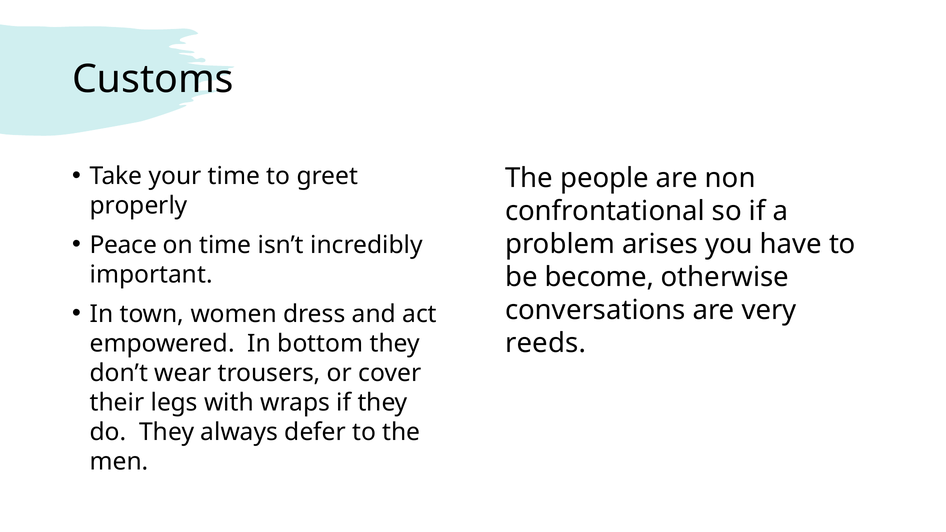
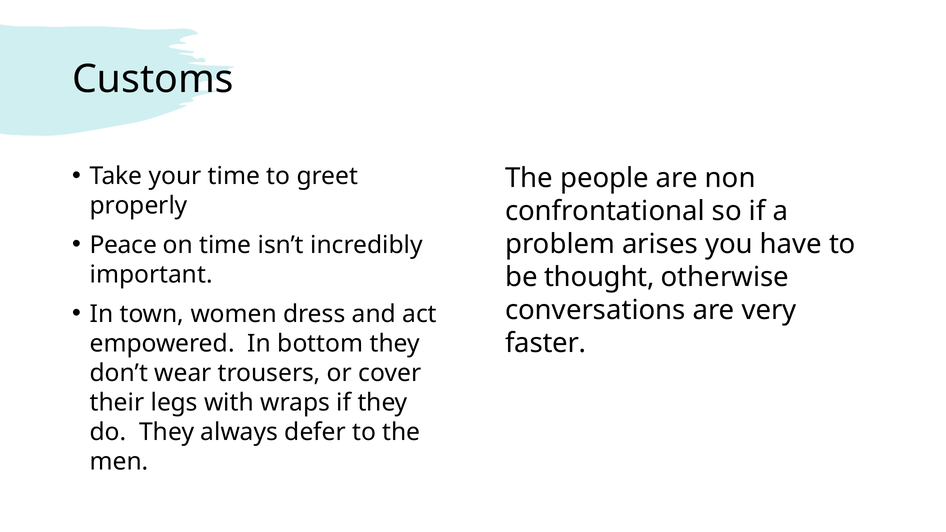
become: become -> thought (599, 277)
reeds: reeds -> faster (546, 343)
